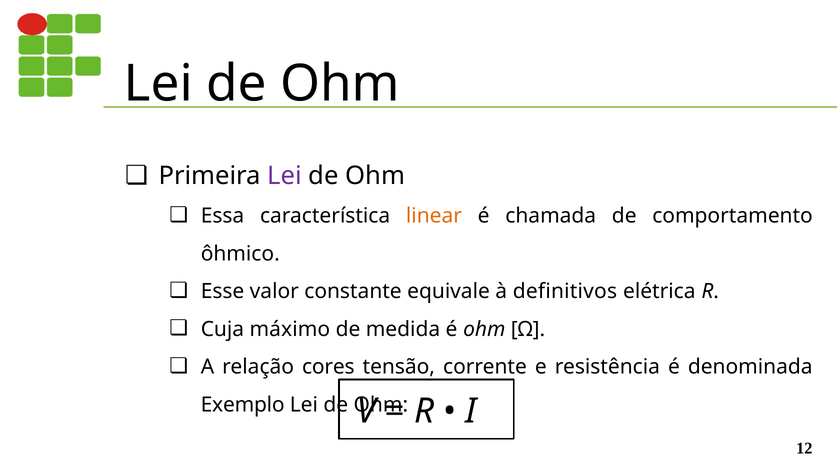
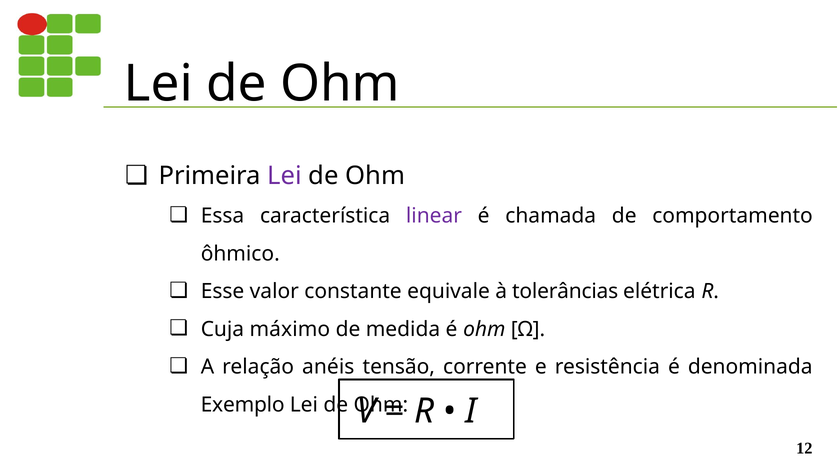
linear colour: orange -> purple (434, 216)
definitivos: definitivos -> tolerâncias (565, 291)
cores: cores -> anéis (328, 367)
